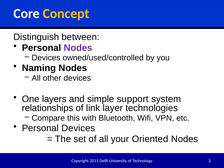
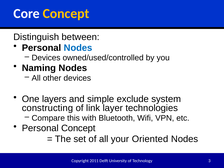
Nodes colour: purple -> blue (78, 48)
support: support -> exclude (133, 99)
relationships: relationships -> constructing (47, 108)
Personal Devices: Devices -> Concept (78, 128)
